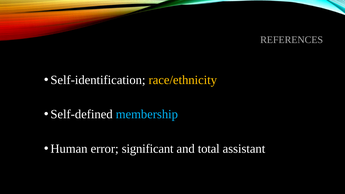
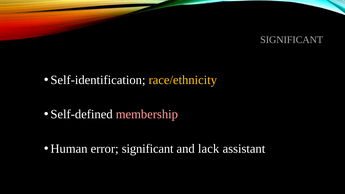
REFERENCES: REFERENCES -> SIGNIFICANT (292, 40)
membership colour: light blue -> pink (147, 114)
total: total -> lack (209, 149)
